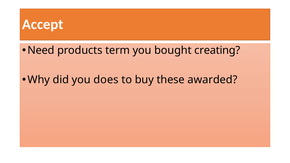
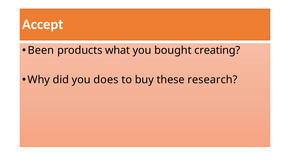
Need: Need -> Been (41, 50)
term: term -> what (118, 50)
awarded: awarded -> research (212, 80)
